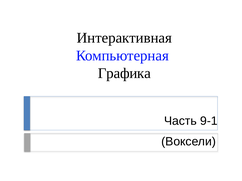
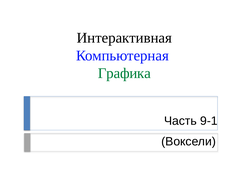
Графика colour: black -> green (124, 73)
